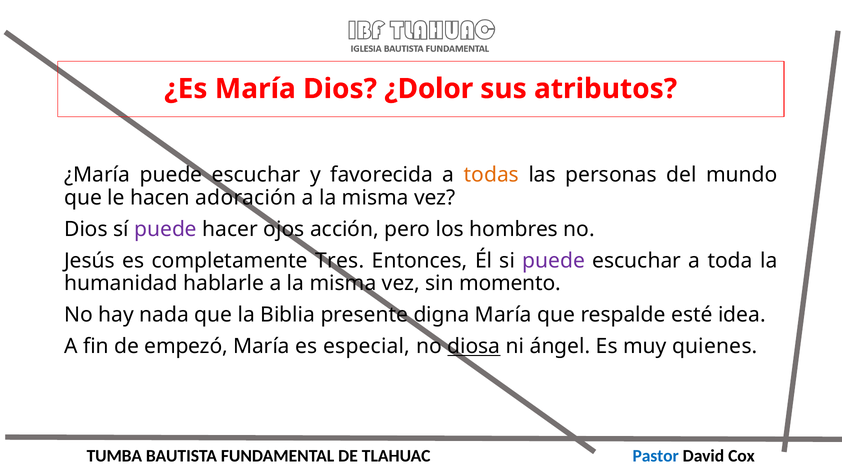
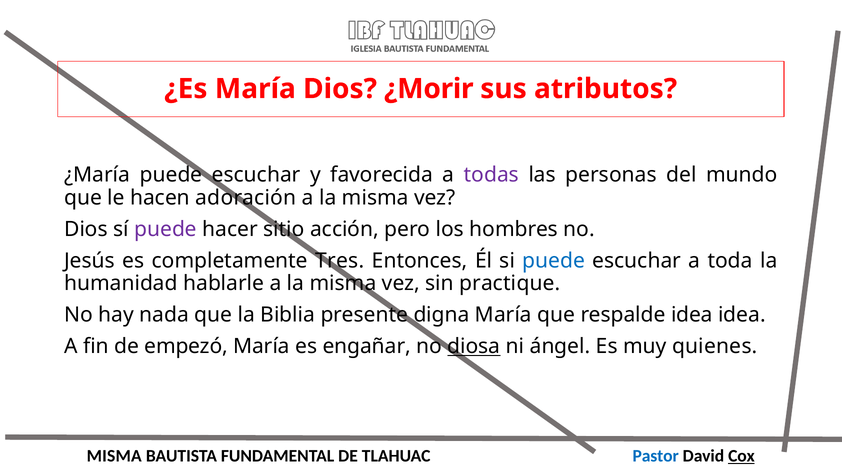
¿Dolor: ¿Dolor -> ¿Morir (429, 89)
todas colour: orange -> purple (491, 175)
ojos: ojos -> sitio (284, 229)
puede colour: purple -> blue (554, 260)
momento: momento -> practique (510, 283)
respalde esté: esté -> idea (692, 315)
especial: especial -> engañar (367, 346)
TUMBA: TUMBA -> MISMA (114, 456)
Cox underline: none -> present (741, 456)
